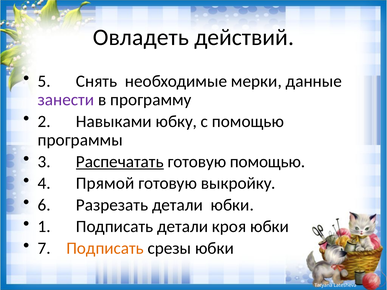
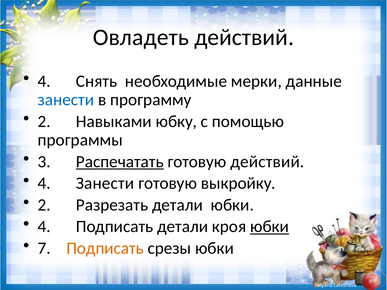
5: 5 -> 4 (44, 81)
занести colour: purple -> blue (66, 100)
готовую помощью: помощью -> действий (267, 162)
4 Прямой: Прямой -> Занести (105, 183)
6: 6 -> 2 (44, 205)
1: 1 -> 4 (44, 227)
юбки underline: none -> present (270, 227)
